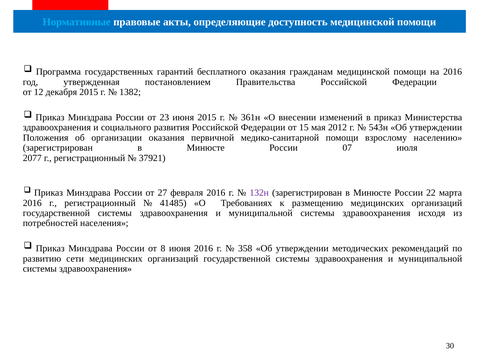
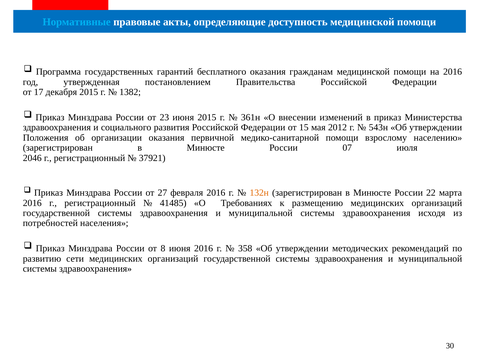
12: 12 -> 17 (39, 92)
2077: 2077 -> 2046 (32, 158)
132н colour: purple -> orange (259, 193)
